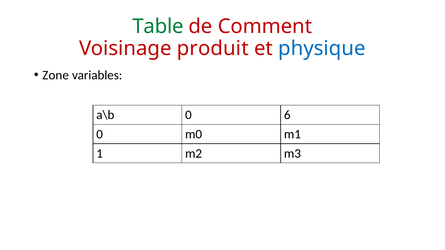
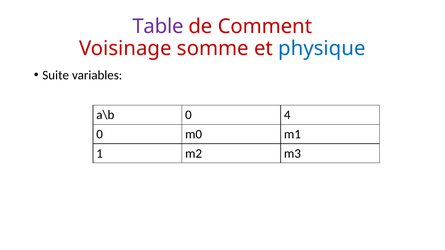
Table colour: green -> purple (158, 26)
produit: produit -> somme (213, 48)
Zone: Zone -> Suite (56, 75)
6: 6 -> 4 (287, 115)
